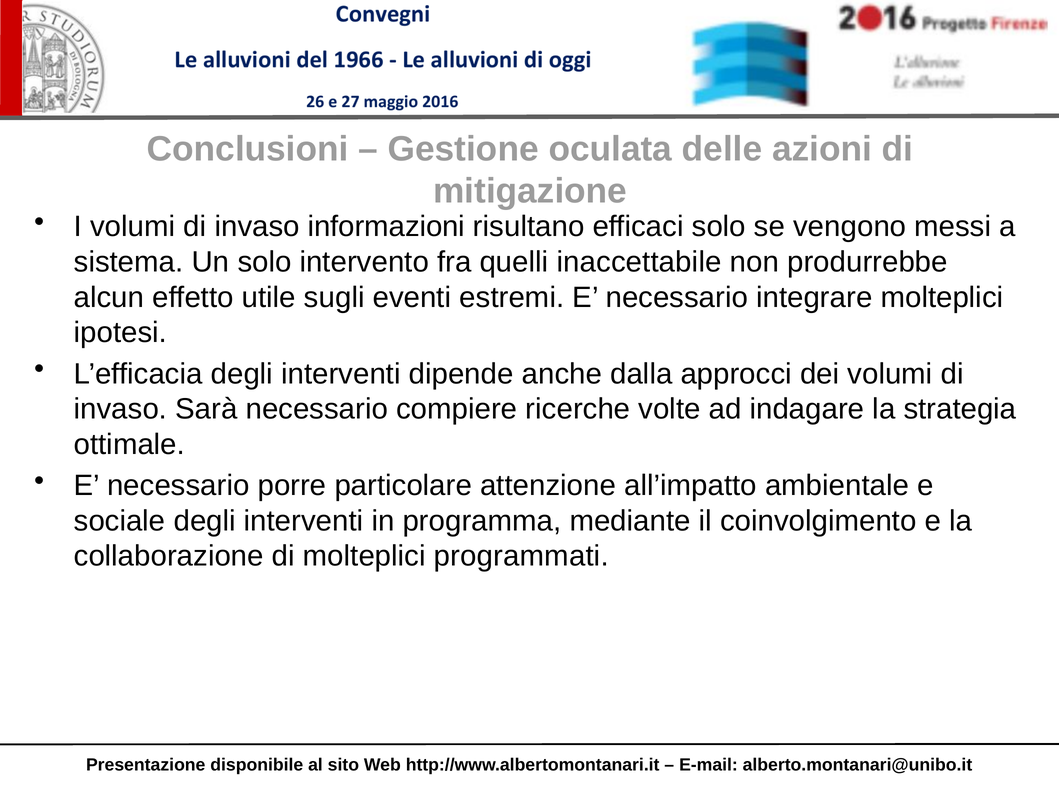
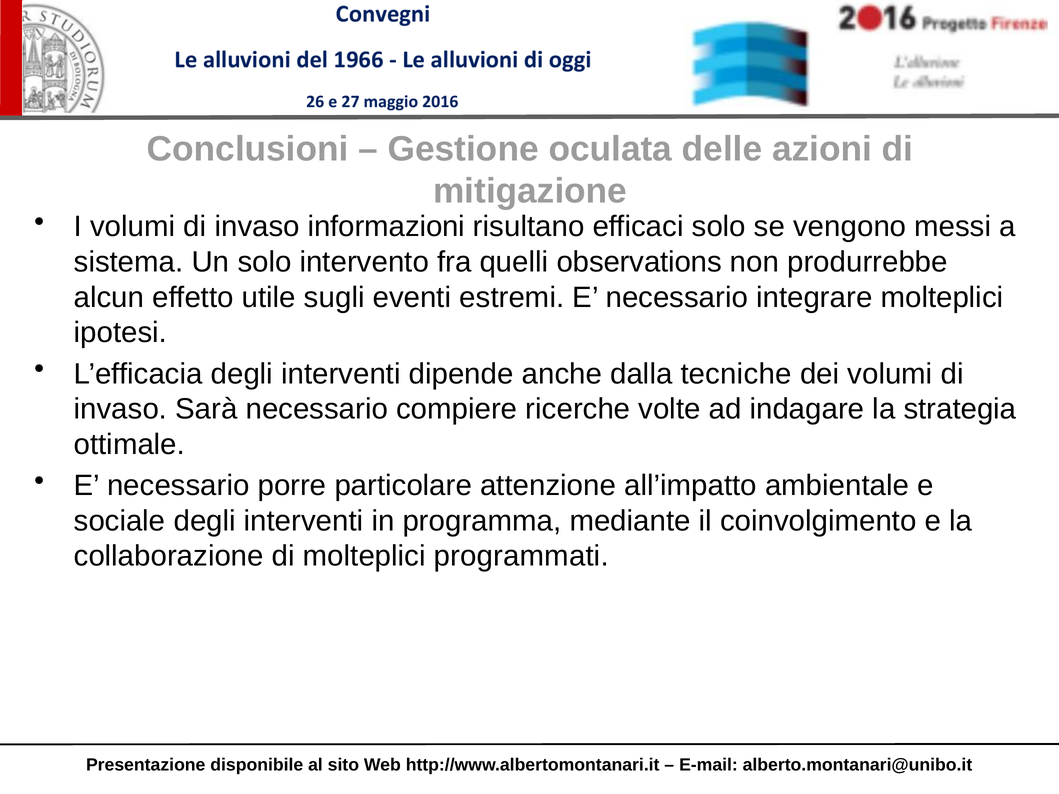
inaccettabile: inaccettabile -> observations (639, 262)
approcci: approcci -> tecniche (736, 374)
